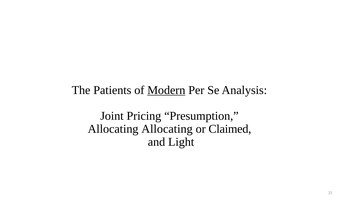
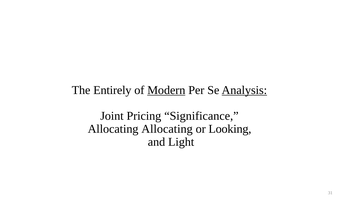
Patients: Patients -> Entirely (112, 90)
Analysis underline: none -> present (244, 90)
Presumption: Presumption -> Significance (201, 116)
Claimed: Claimed -> Looking (230, 129)
